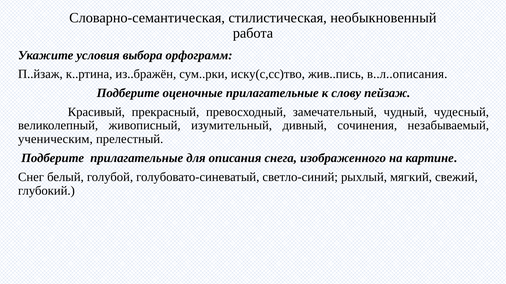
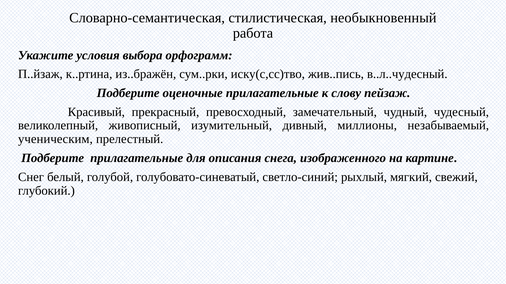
в..л..описания: в..л..описания -> в..л..чудесный (407, 74)
сочинения: сочинения -> миллионы (367, 126)
